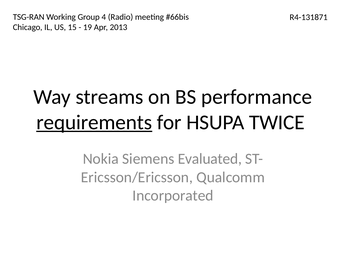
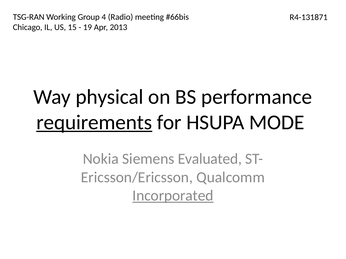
streams: streams -> physical (110, 97)
TWICE: TWICE -> MODE (277, 123)
Incorporated underline: none -> present (173, 196)
